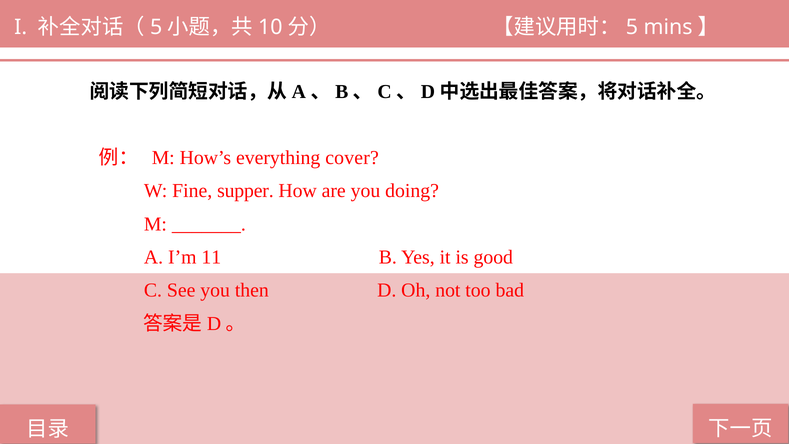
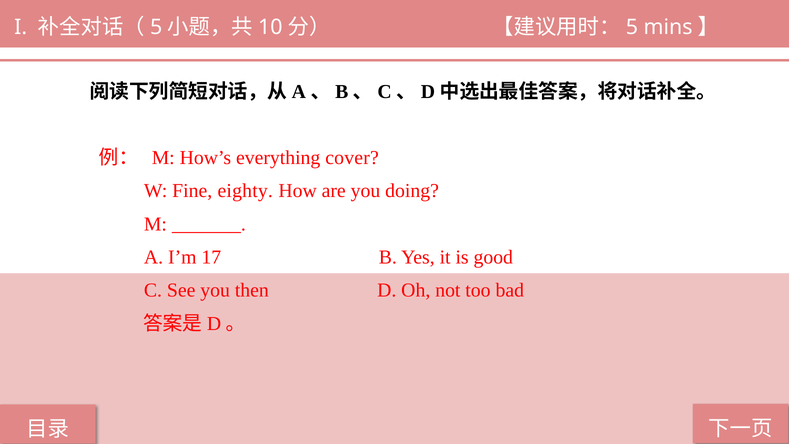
supper: supper -> eighty (245, 191)
11: 11 -> 17 (211, 257)
